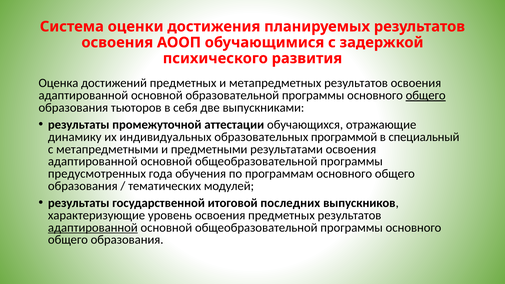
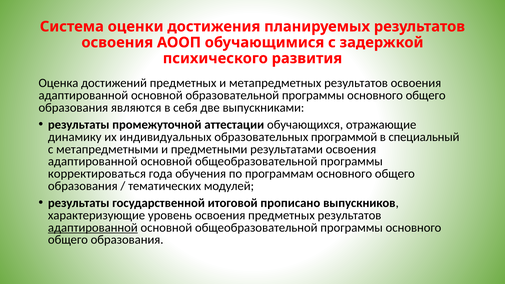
общего underline: present -> none (426, 95)
тьюторов: тьюторов -> являются (136, 108)
предусмотренных: предусмотренных -> корректироваться (97, 174)
последних: последних -> прописано (290, 203)
